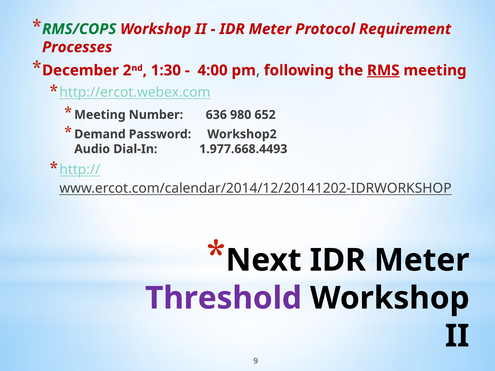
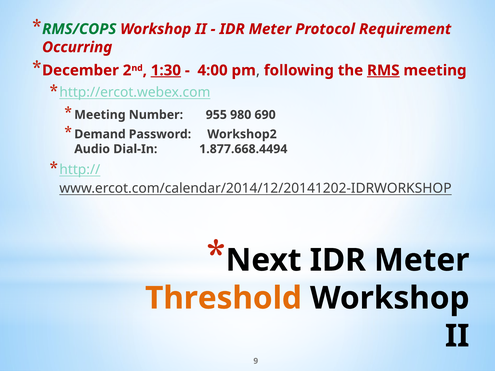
Processes: Processes -> Occurring (77, 47)
1:30 underline: none -> present (166, 70)
636: 636 -> 955 (216, 115)
652: 652 -> 690 (265, 115)
1.977.668.4493: 1.977.668.4493 -> 1.877.668.4494 (243, 149)
Threshold colour: purple -> orange (223, 298)
